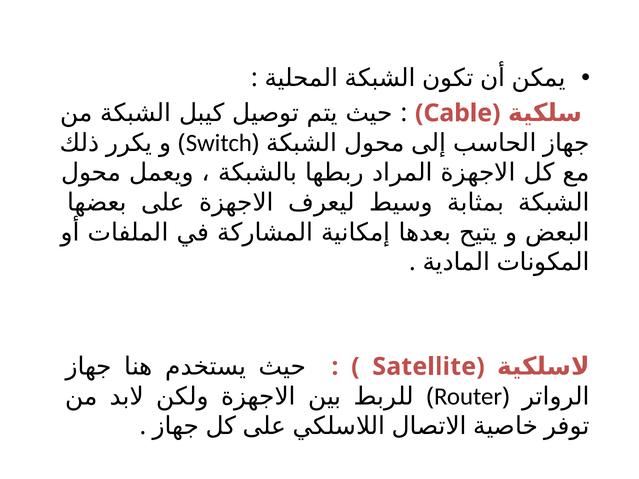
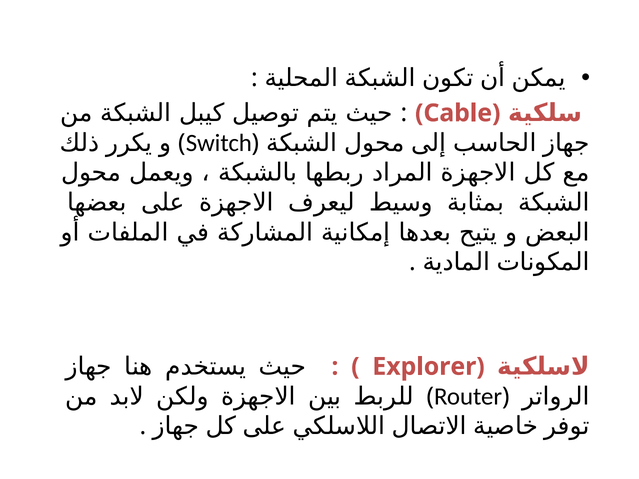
Satellite: Satellite -> Explorer (424, 367)
